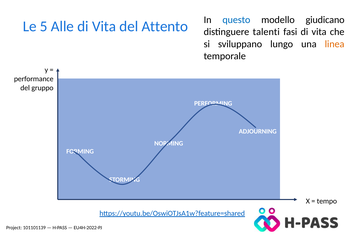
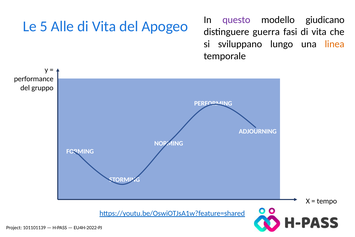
Attento: Attento -> Apogeo (165, 26)
questo colour: blue -> purple (236, 20)
talenti: talenti -> guerra (266, 32)
